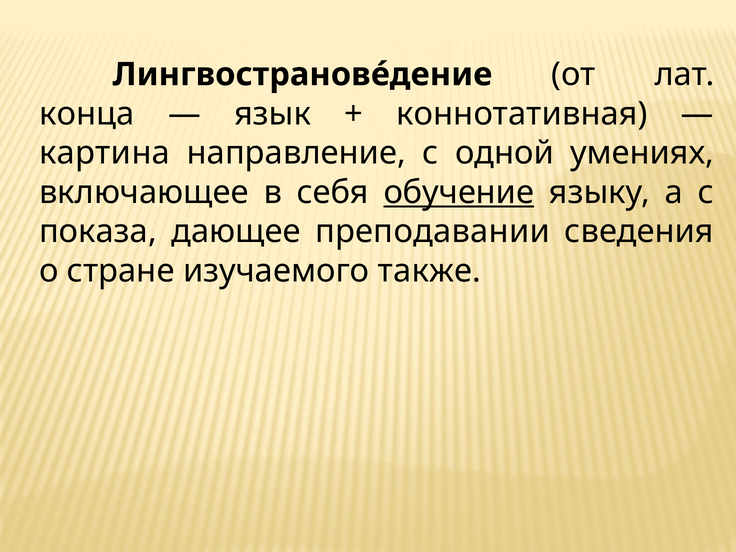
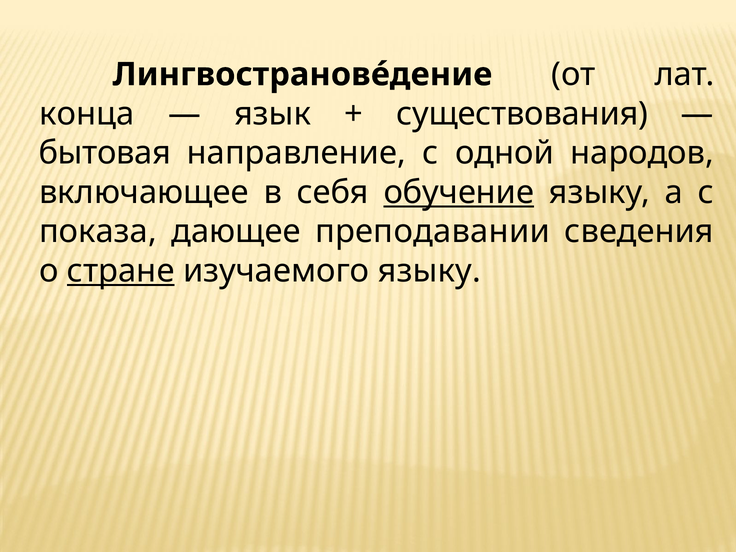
коннотативная: коннотативная -> существования (522, 114)
картина: картина -> бытовая (105, 153)
умениях: умениях -> народов (642, 153)
стране underline: none -> present (121, 271)
изучаемого также: также -> языку (429, 271)
